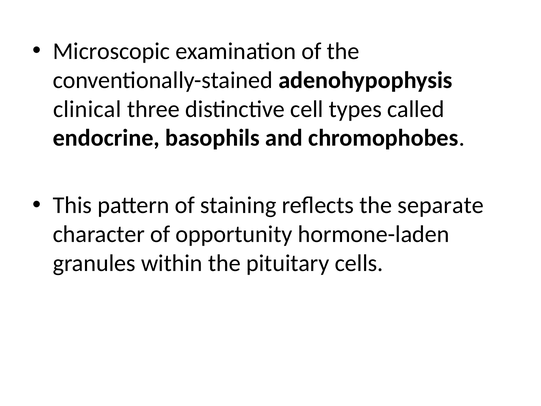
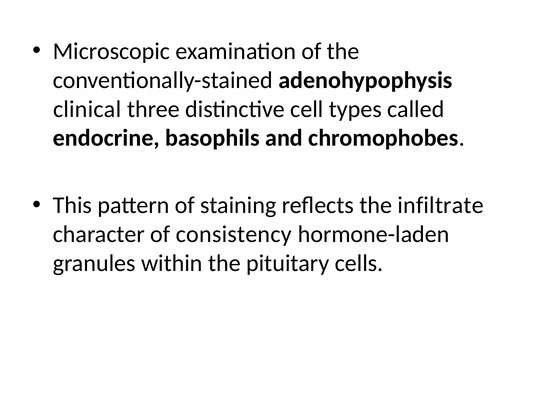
separate: separate -> infiltrate (441, 205)
opportunity: opportunity -> consistency (234, 234)
